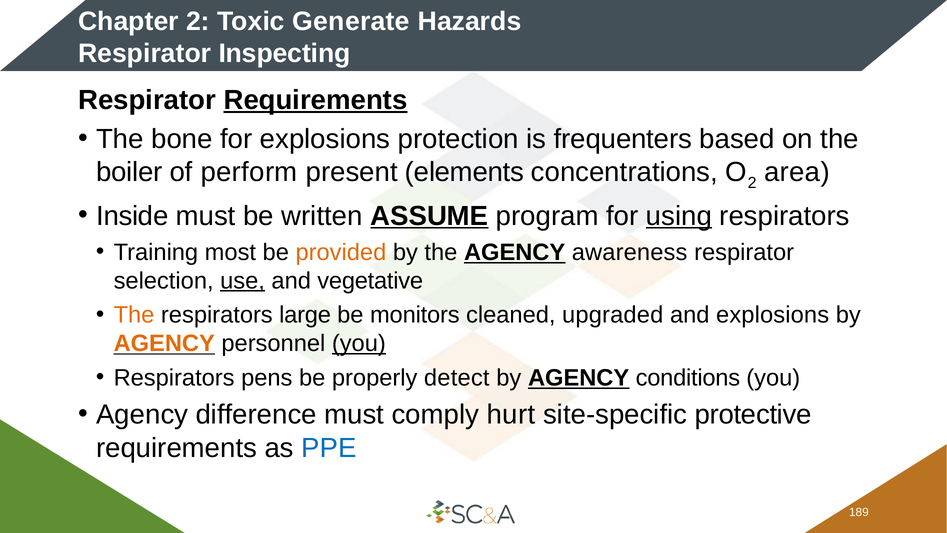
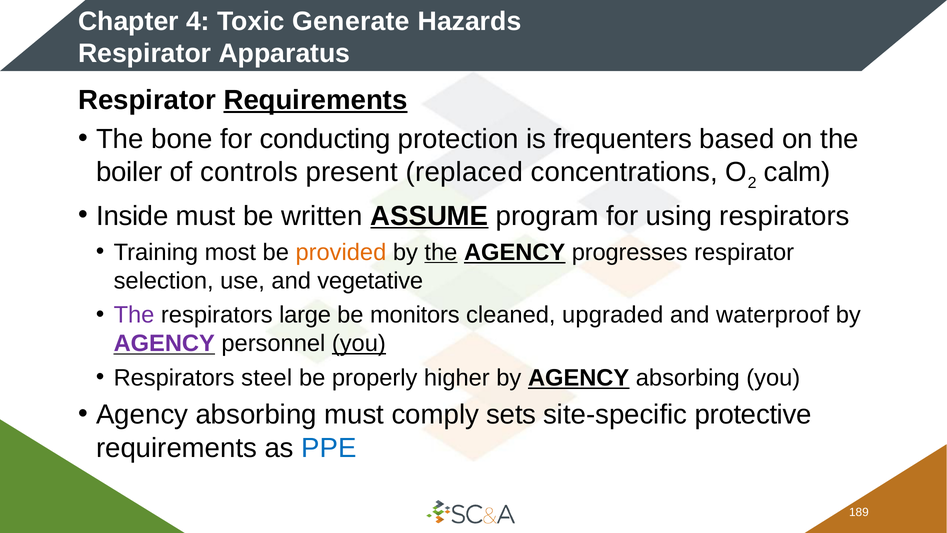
Chapter 2: 2 -> 4 (198, 21)
Inspecting: Inspecting -> Apparatus (284, 53)
for explosions: explosions -> conducting (325, 139)
perform: perform -> controls (249, 172)
elements: elements -> replaced (464, 172)
area: area -> calm (797, 172)
using underline: present -> none (679, 216)
the underline: none -> present (441, 252)
awareness: awareness -> progresses (630, 252)
use underline: present -> none (242, 281)
The colour: orange -> purple (134, 315)
and explosions: explosions -> waterproof (773, 315)
AGENCY colour: orange -> purple (164, 343)
pens: pens -> steel (267, 378)
detect: detect -> higher (457, 378)
by AGENCY conditions: conditions -> absorbing (688, 378)
difference: difference -> absorbing (256, 415)
hurt: hurt -> sets (511, 415)
